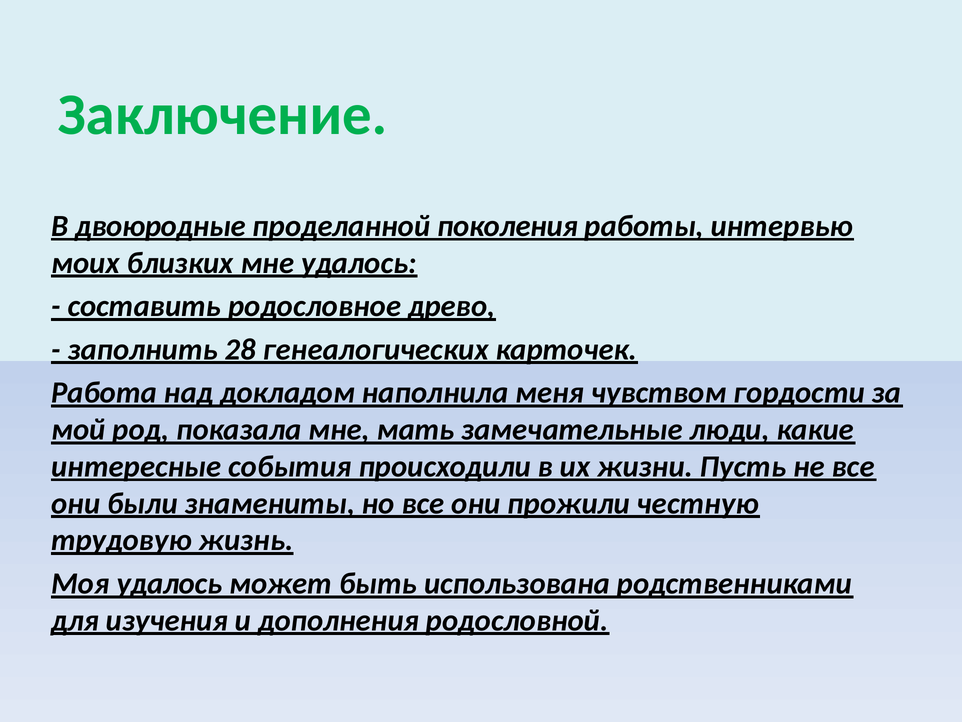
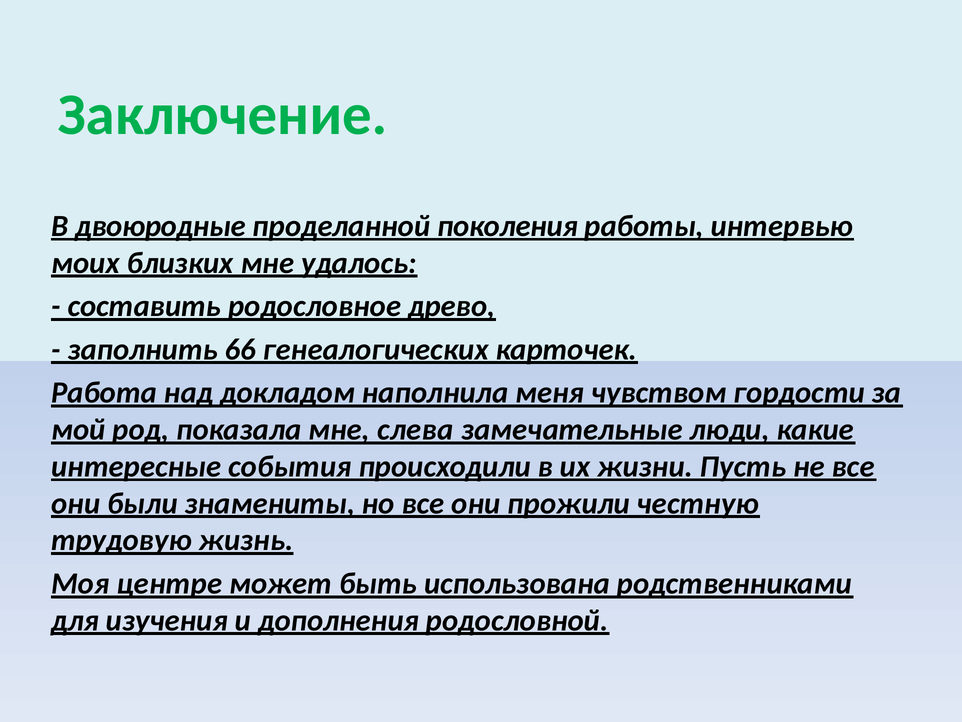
28: 28 -> 66 (240, 349)
мать: мать -> слева (415, 429)
Моя удалось: удалось -> центре (169, 583)
